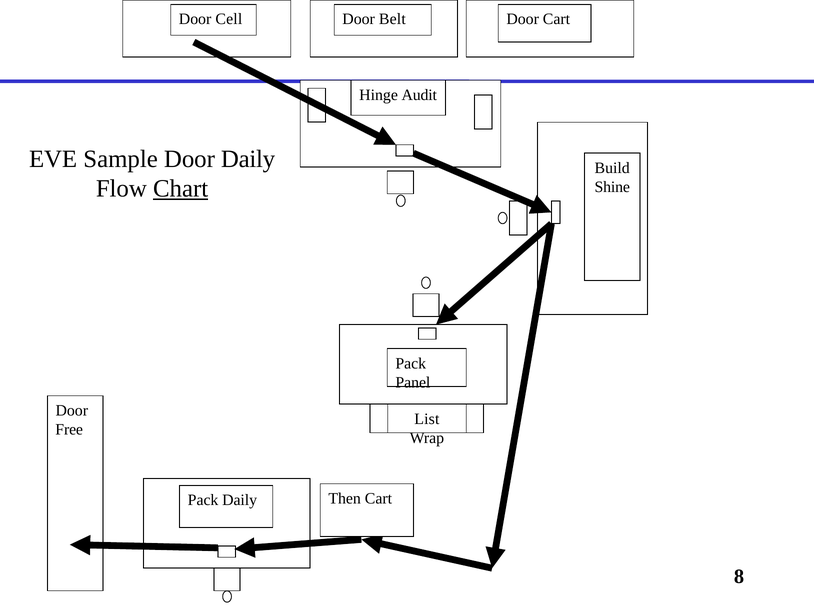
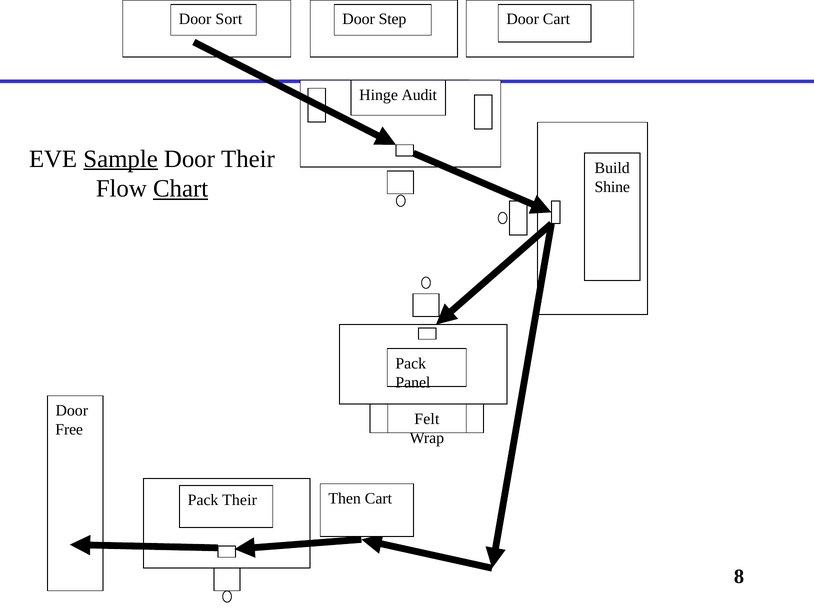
Cell: Cell -> Sort (229, 19)
Belt: Belt -> Step (393, 19)
Sample underline: none -> present (121, 159)
Door Daily: Daily -> Their (248, 159)
List: List -> Felt (427, 418)
Pack Daily: Daily -> Their (240, 500)
